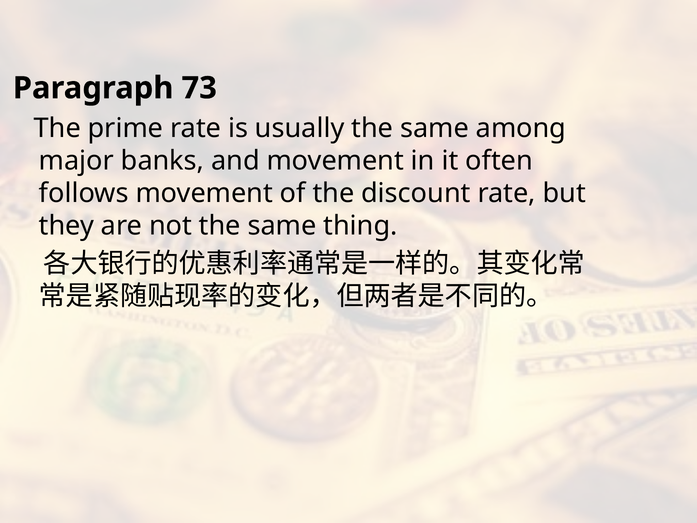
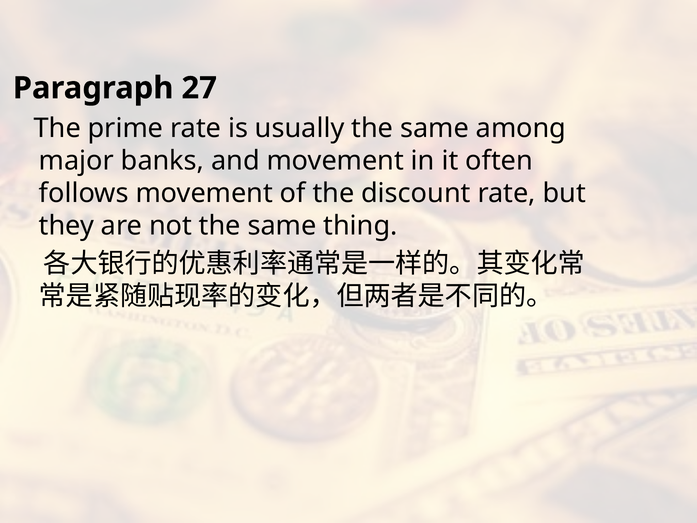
73: 73 -> 27 (199, 88)
